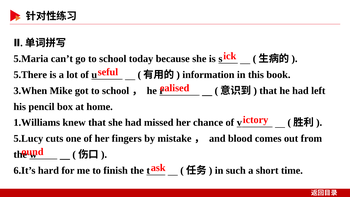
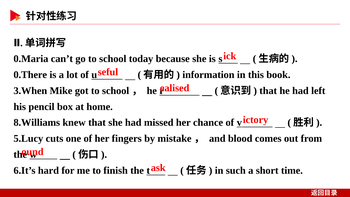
5.Maria: 5.Maria -> 0.Maria (31, 59)
5.There: 5.There -> 0.There (30, 75)
1.Williams: 1.Williams -> 8.Williams (37, 123)
